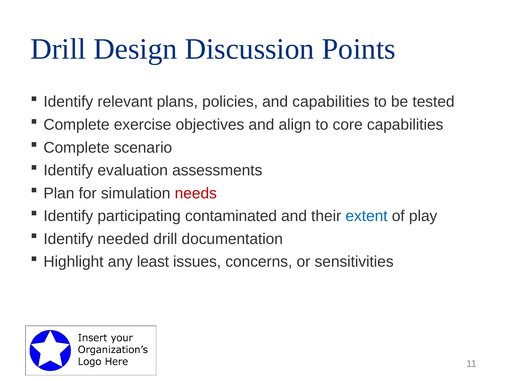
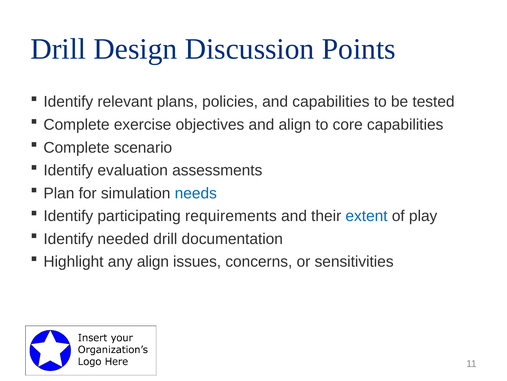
needs colour: red -> blue (196, 193)
contaminated: contaminated -> requirements (231, 216)
any least: least -> align (153, 261)
